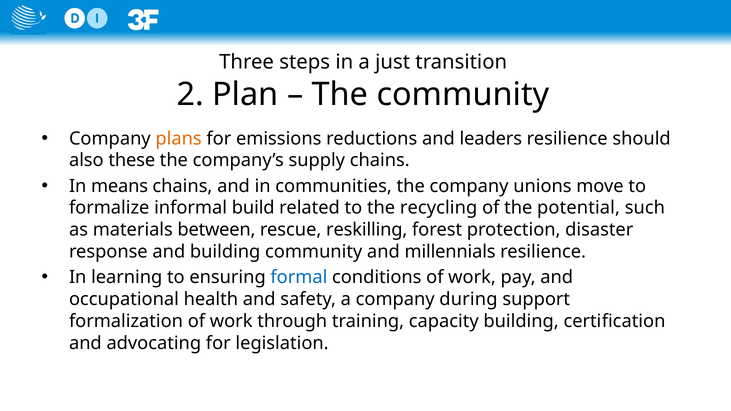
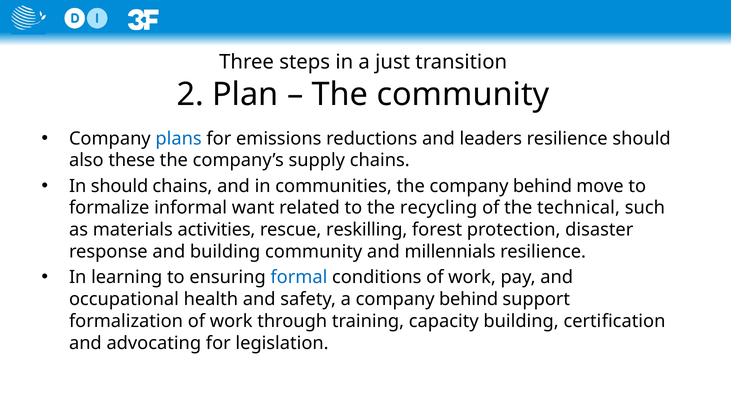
plans colour: orange -> blue (179, 139)
In means: means -> should (120, 186)
the company unions: unions -> behind (543, 186)
build: build -> want (253, 208)
potential: potential -> technical (579, 208)
between: between -> activities (216, 230)
a company during: during -> behind (469, 299)
